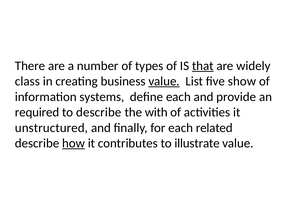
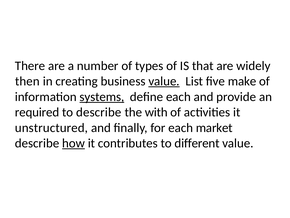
that underline: present -> none (203, 66)
class: class -> then (27, 81)
show: show -> make (242, 81)
systems underline: none -> present (102, 97)
related: related -> market (214, 128)
illustrate: illustrate -> different (197, 143)
